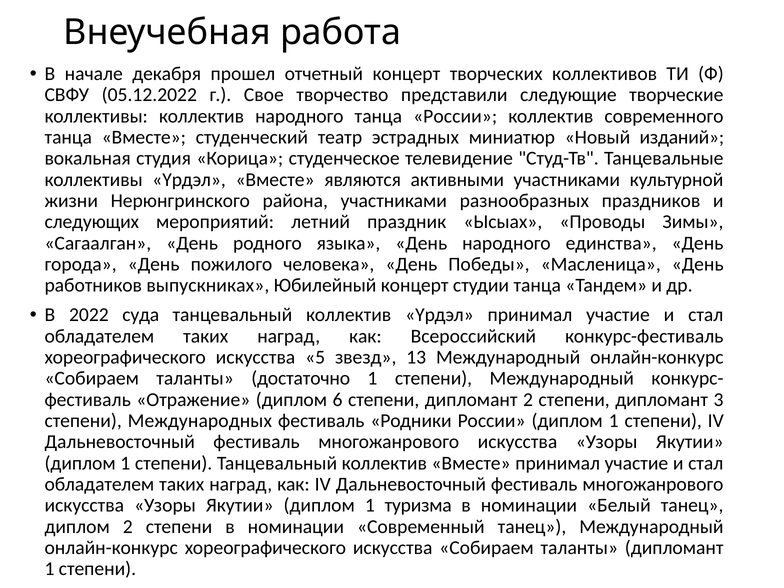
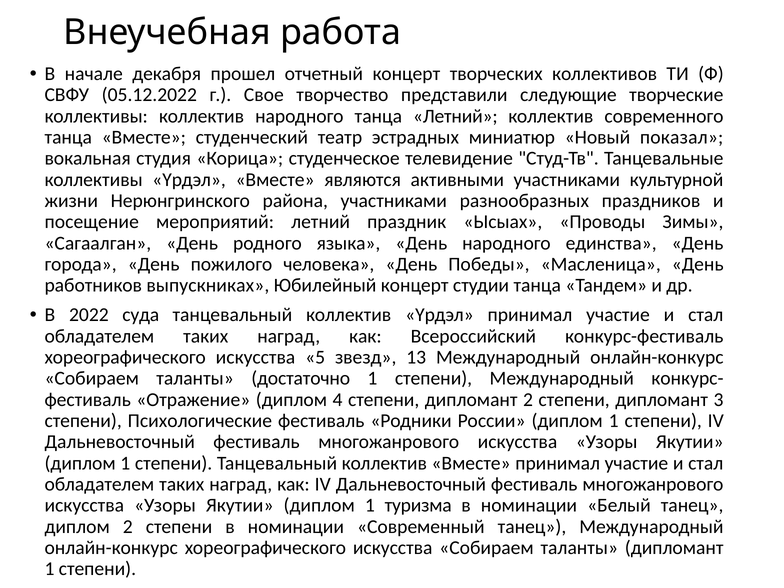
танца России: России -> Летний (455, 116)
изданий: изданий -> показал (682, 137)
следующих: следующих -> посещение (92, 222)
6: 6 -> 4 (338, 400)
Международных: Международных -> Психологические (200, 421)
